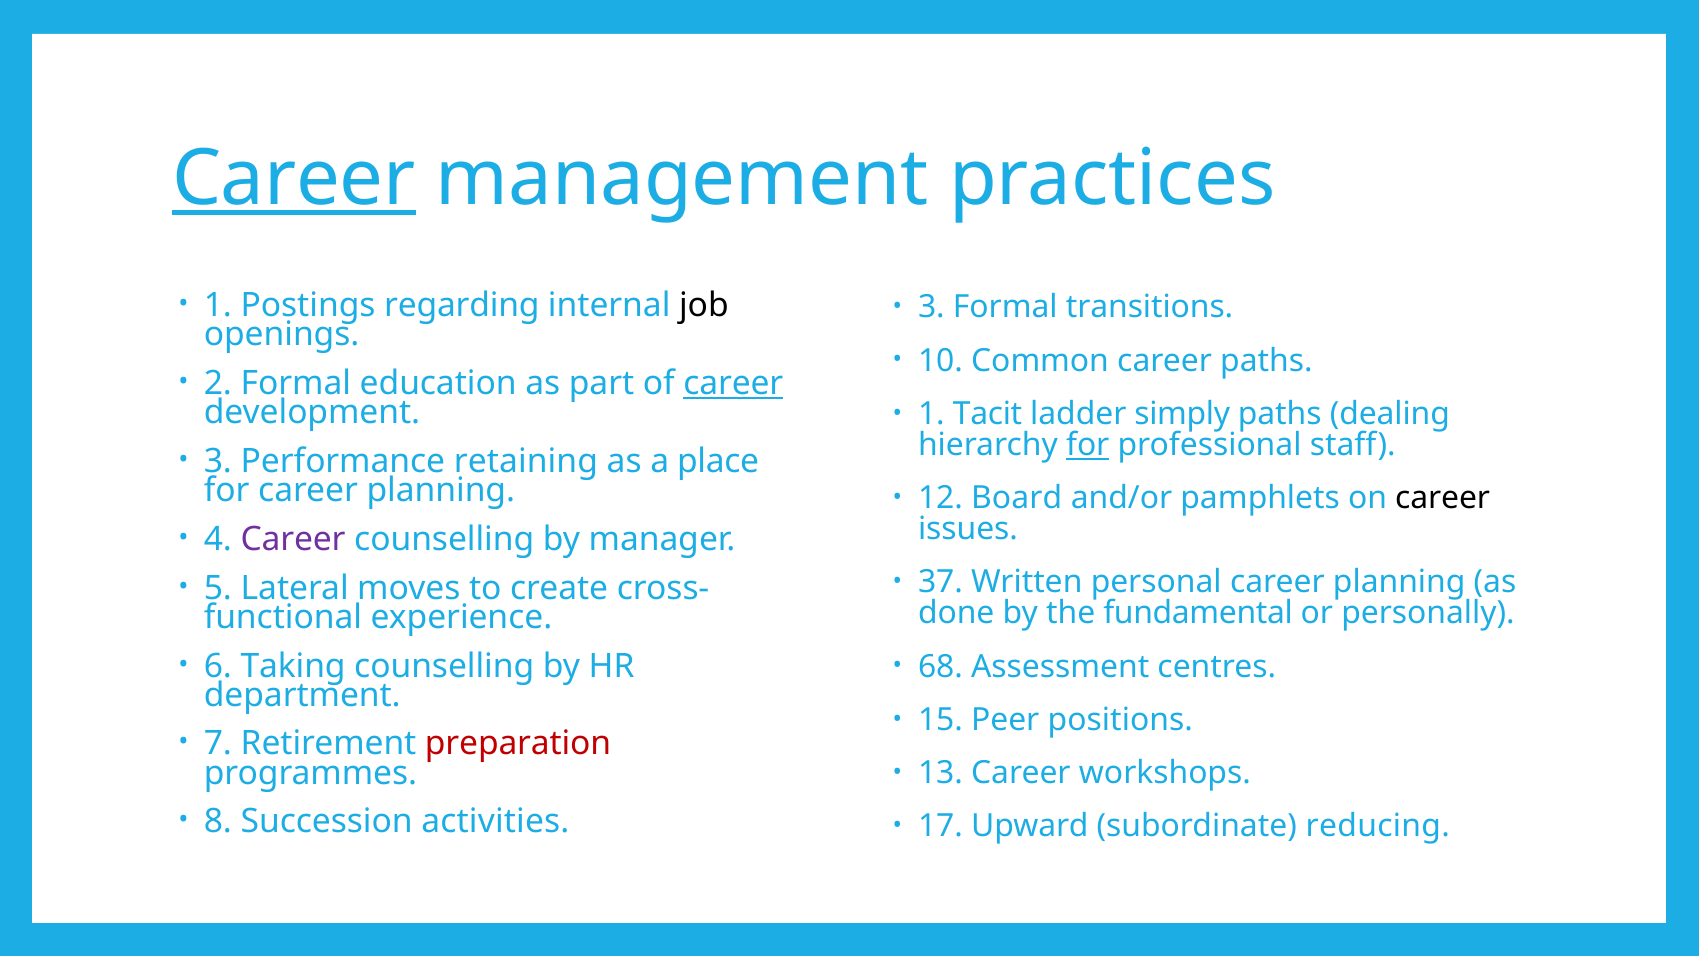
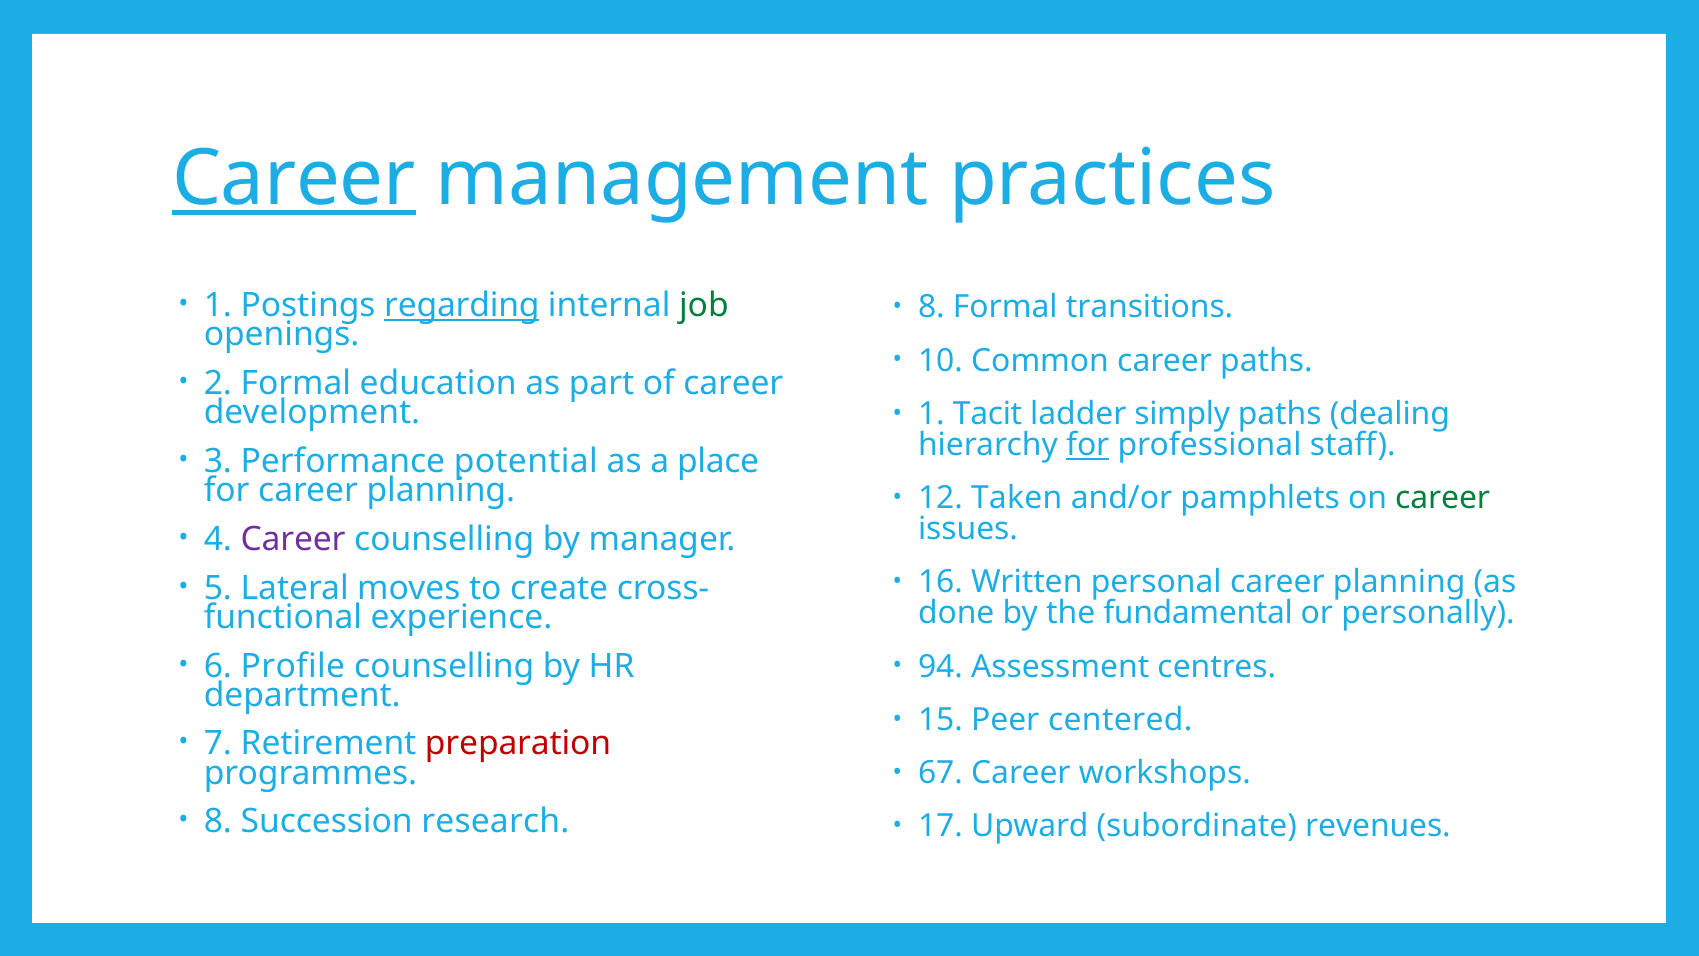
regarding underline: none -> present (462, 305)
job colour: black -> green (704, 305)
3: 3 -> 8 (931, 307)
career underline: present -> none (733, 383)
retaining: retaining -> potential (526, 461)
Board: Board -> Taken (1017, 498)
career colour: black -> green (1443, 498)
37: 37 -> 16 (940, 582)
Taking: Taking -> Profile (293, 666)
68: 68 -> 94 (940, 666)
positions: positions -> centered (1120, 720)
13: 13 -> 67 (940, 773)
activities: activities -> research (495, 822)
reducing: reducing -> revenues (1378, 826)
